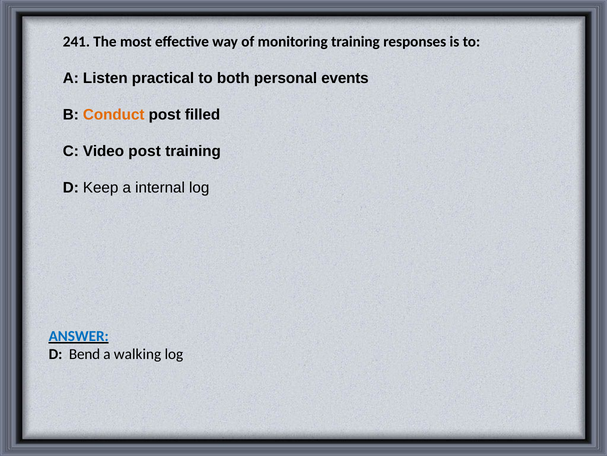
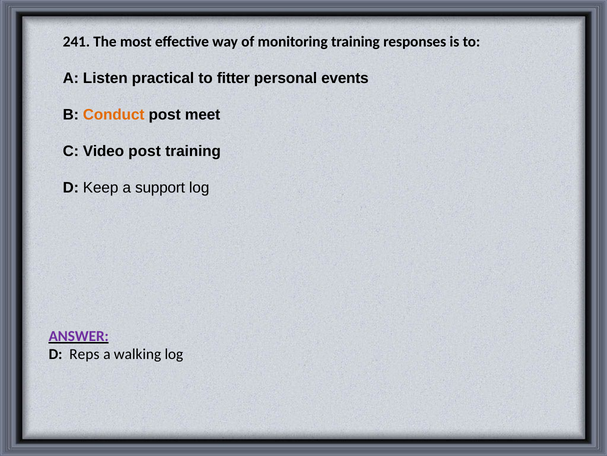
both: both -> fitter (233, 78)
filled: filled -> meet (203, 114)
internal: internal -> support (160, 187)
ANSWER colour: blue -> purple (79, 336)
Bend: Bend -> Reps (84, 354)
